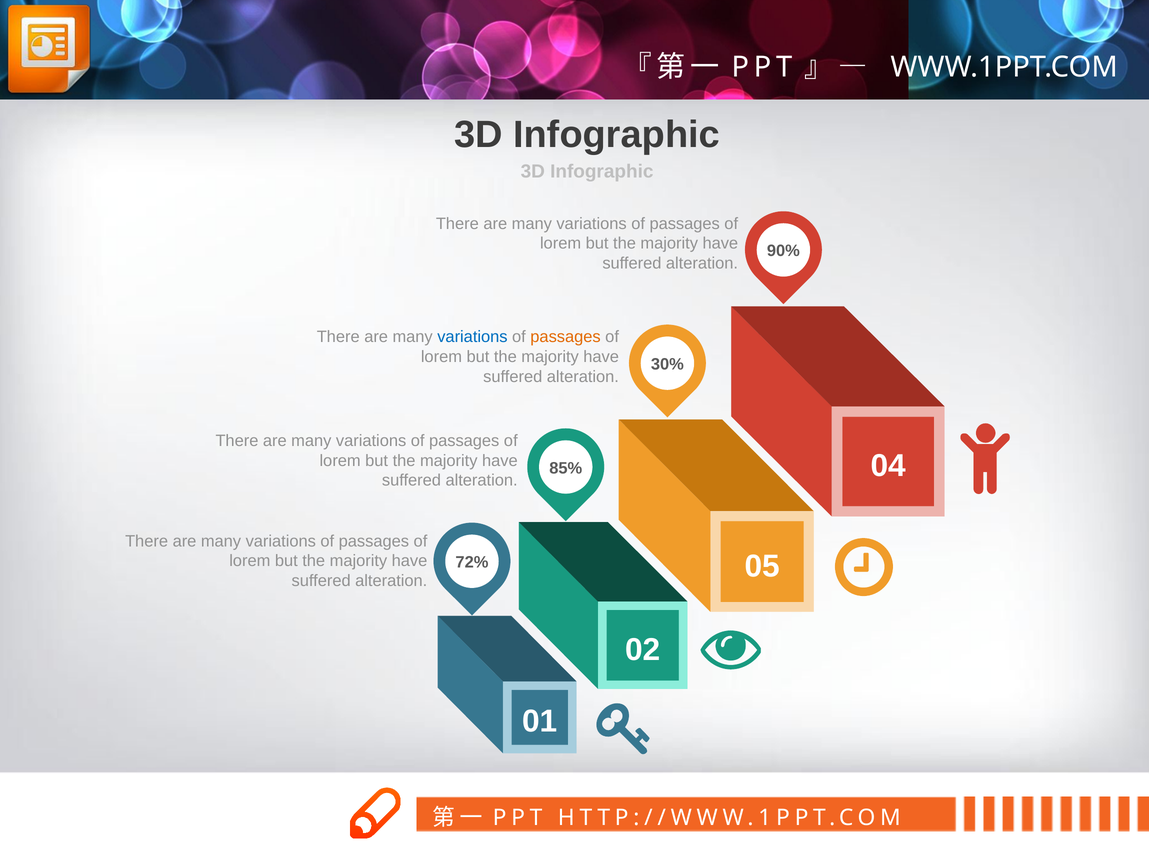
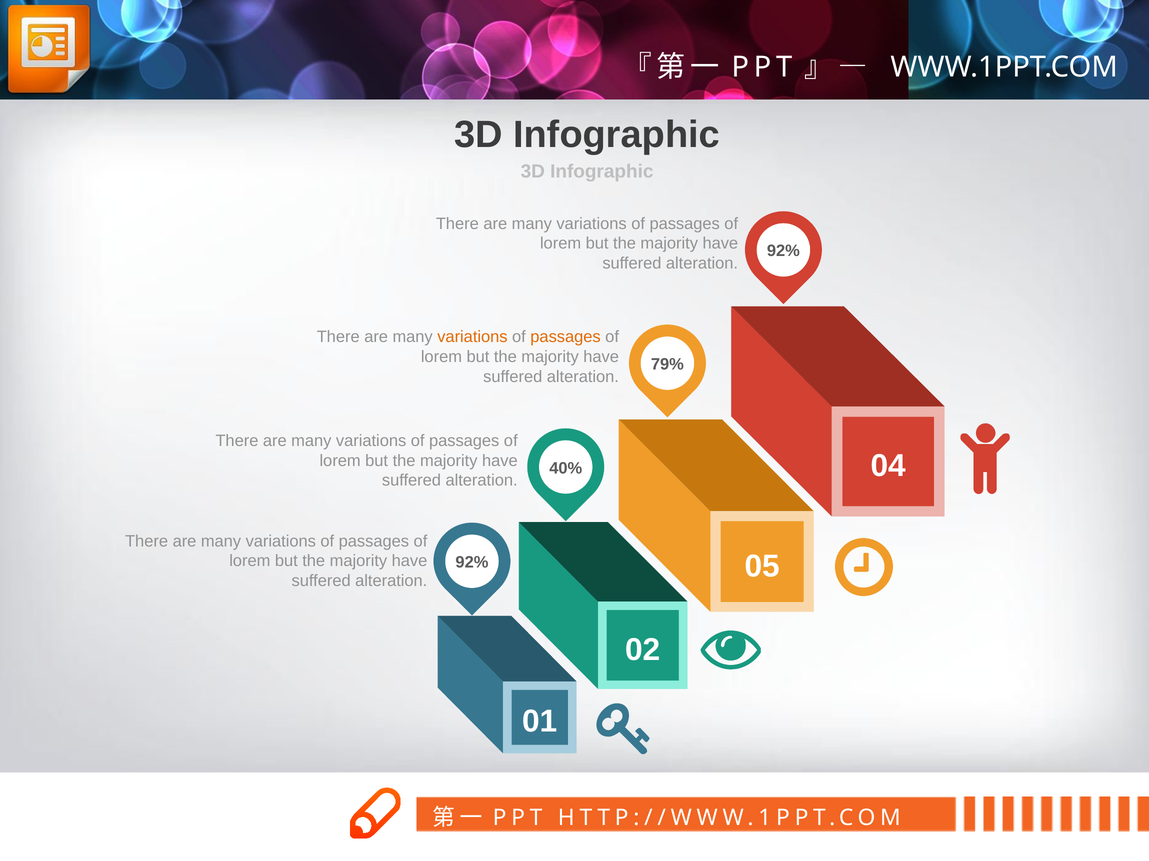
90%: 90% -> 92% (783, 251)
variations colour: blue -> orange (472, 337)
30%: 30% -> 79% (667, 365)
85%: 85% -> 40% (566, 468)
72%: 72% -> 92% (472, 563)
